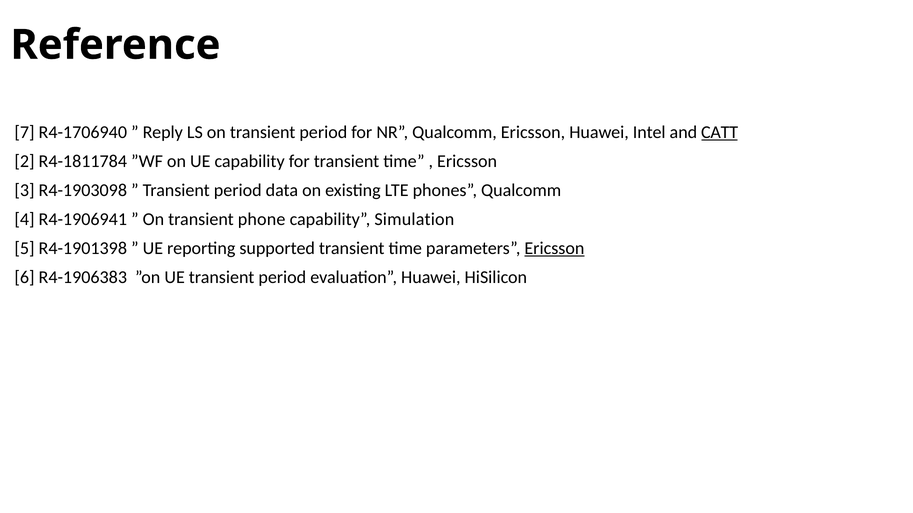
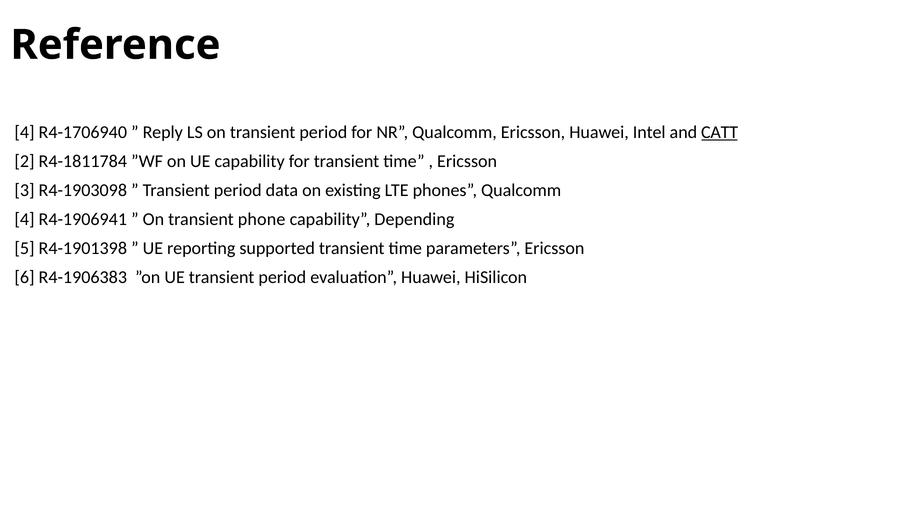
7: 7 -> 4 (25, 132)
Simulation: Simulation -> Depending (414, 220)
Ericsson underline: present -> none (554, 249)
